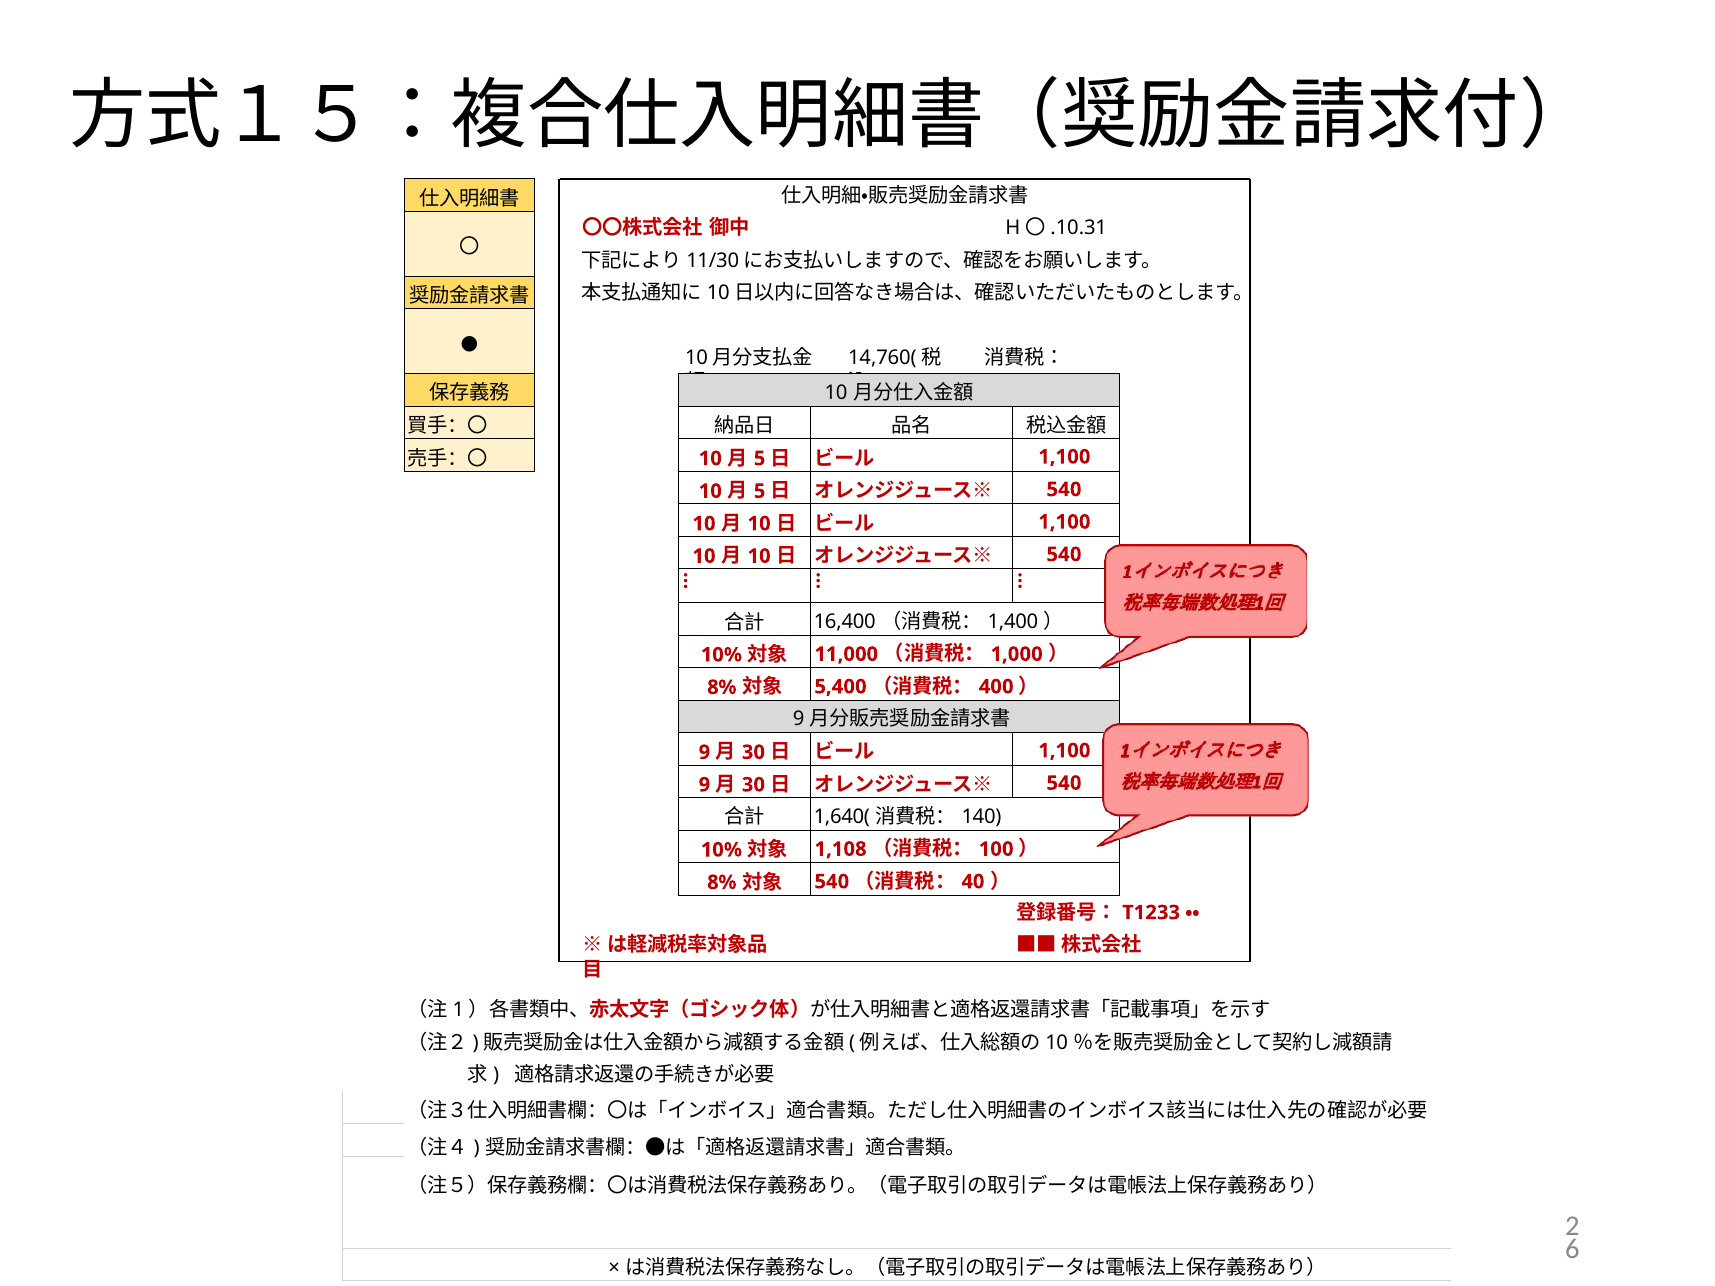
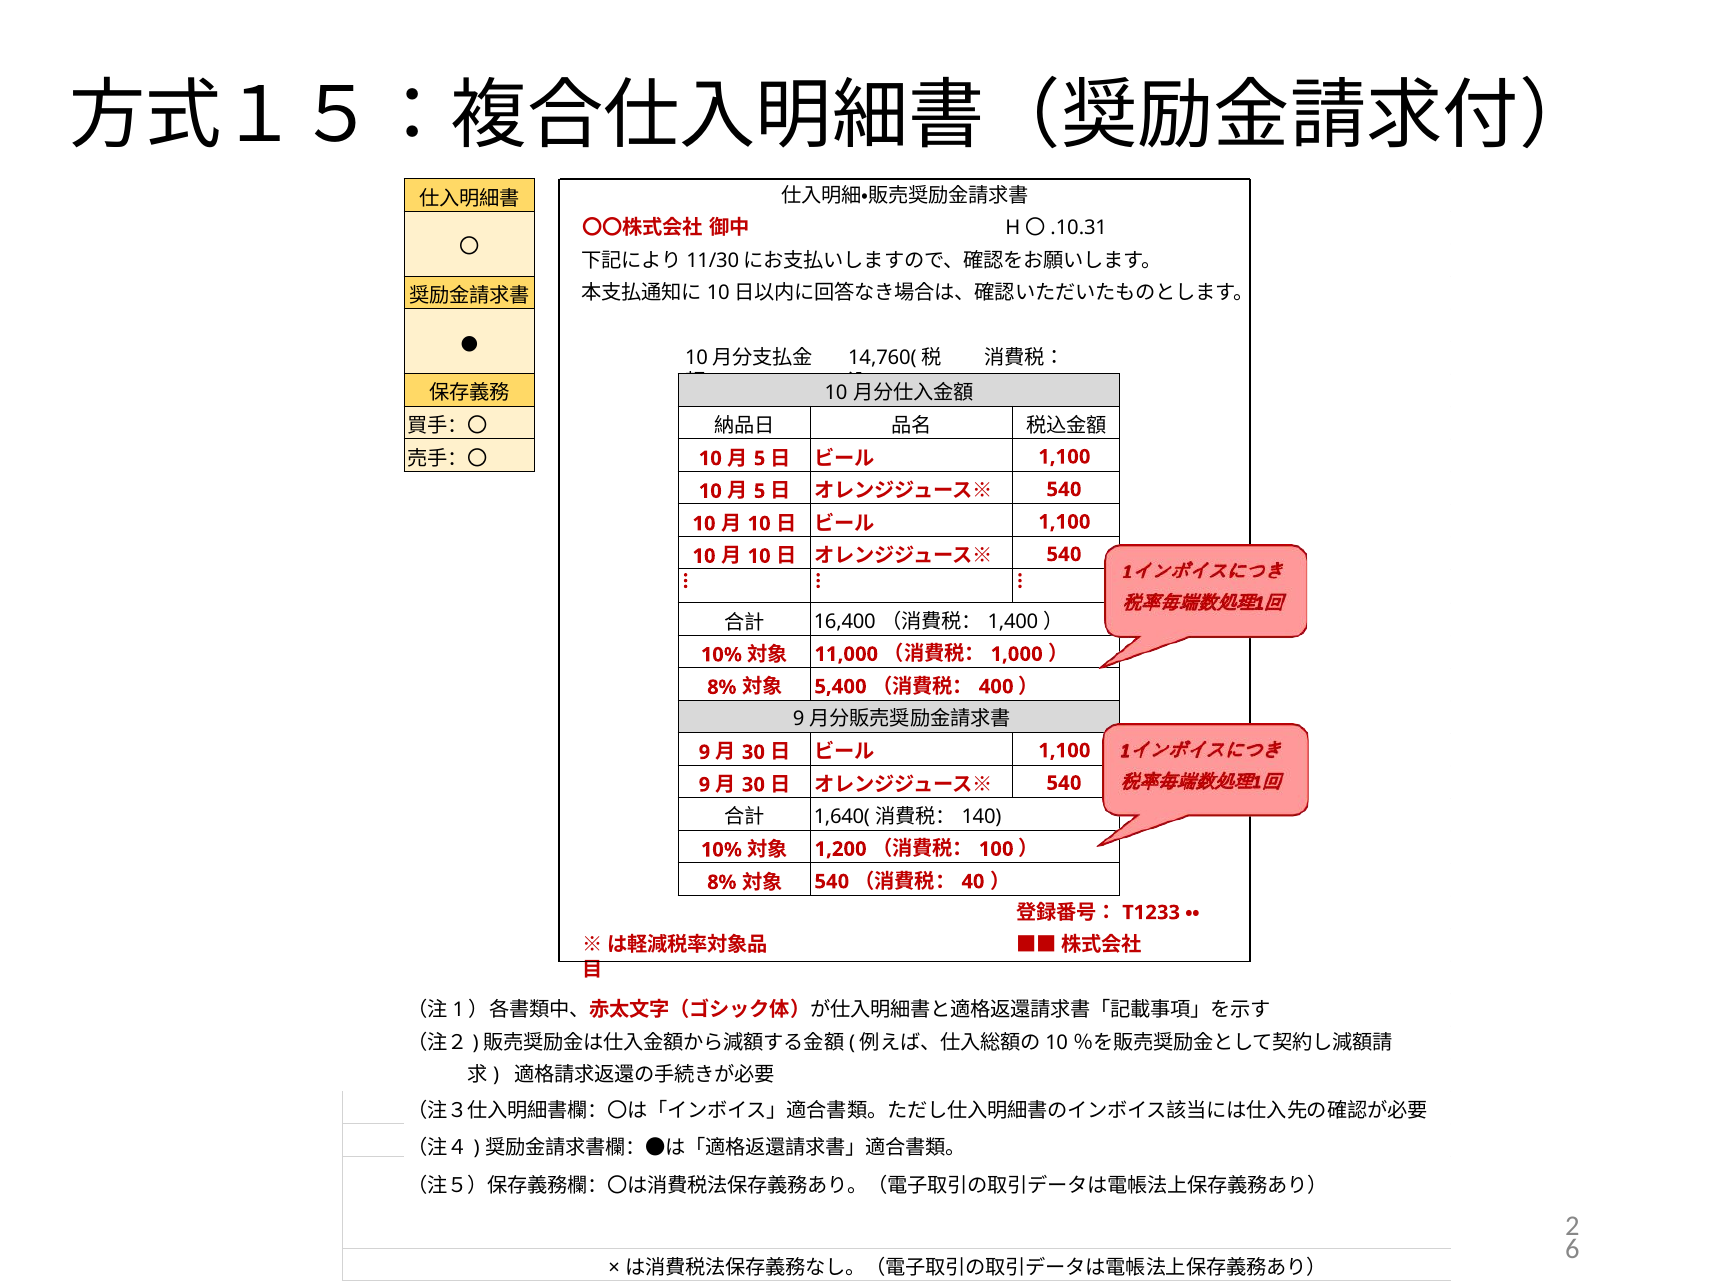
1,108: 1,108 -> 1,200 (841, 849)
